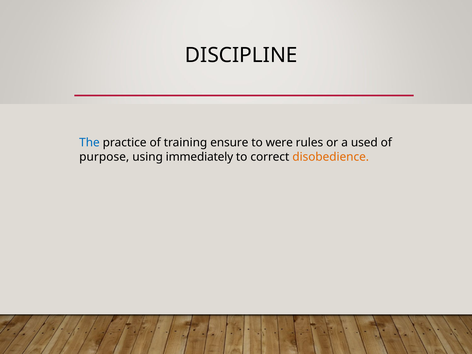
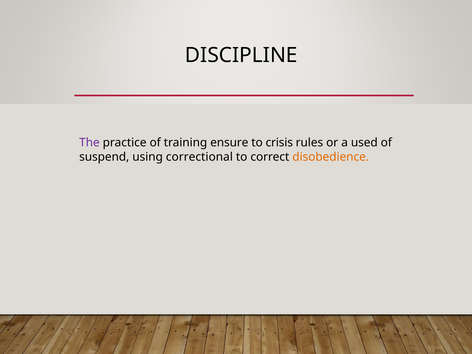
The colour: blue -> purple (89, 143)
were: were -> crisis (279, 143)
purpose: purpose -> suspend (104, 157)
immediately: immediately -> correctional (199, 157)
